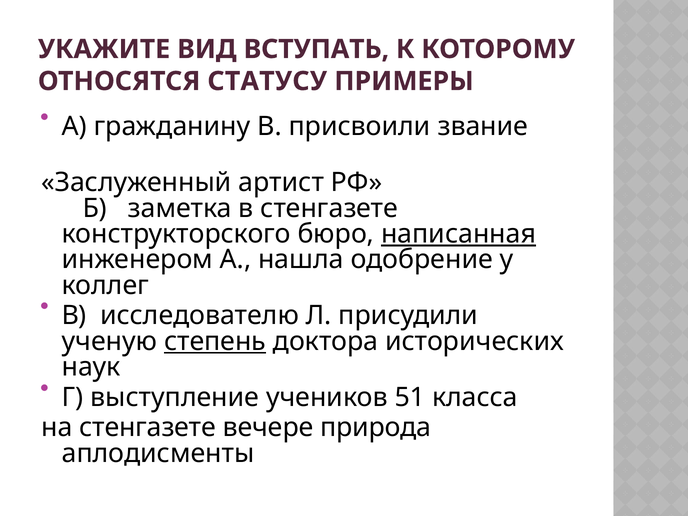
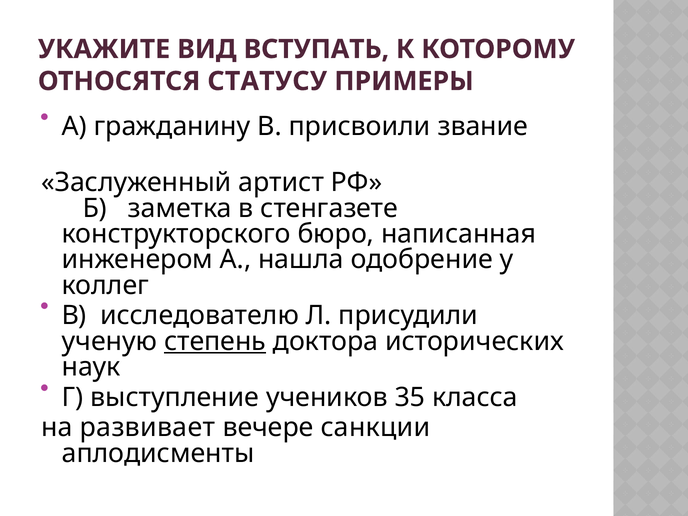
написанная underline: present -> none (459, 234)
51: 51 -> 35 (410, 397)
на стенгазете: стенгазете -> развивает (147, 428)
природа: природа -> санкции (375, 428)
